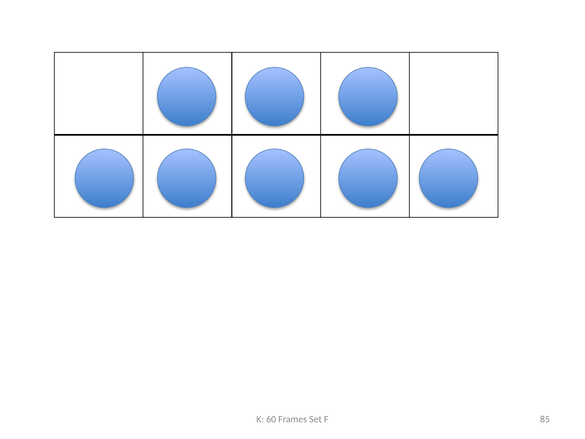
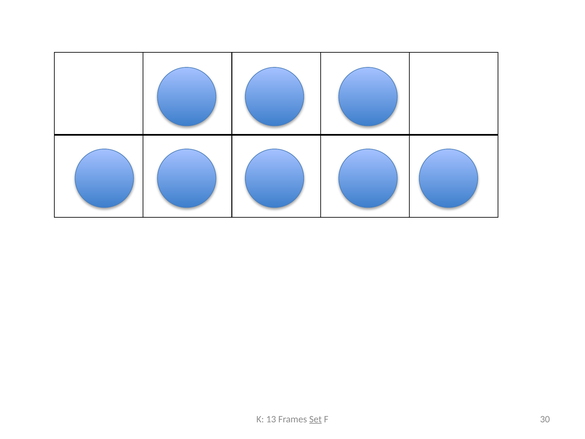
60: 60 -> 13 (271, 419)
Set underline: none -> present (315, 419)
85: 85 -> 30 (545, 419)
